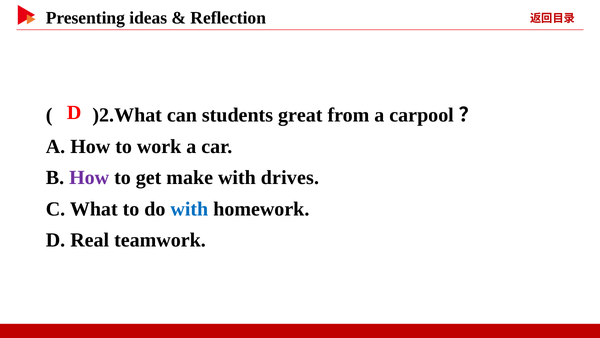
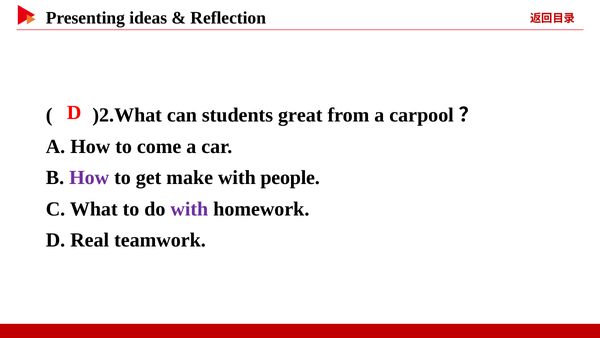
work: work -> come (159, 146)
drives: drives -> people (290, 177)
with colour: blue -> purple (189, 209)
